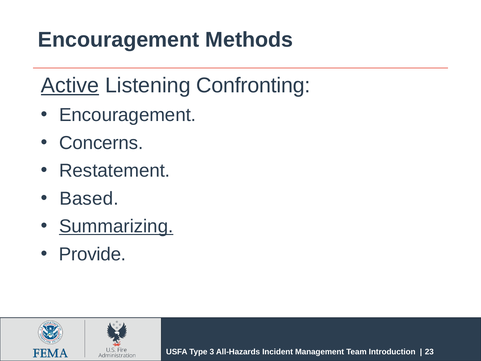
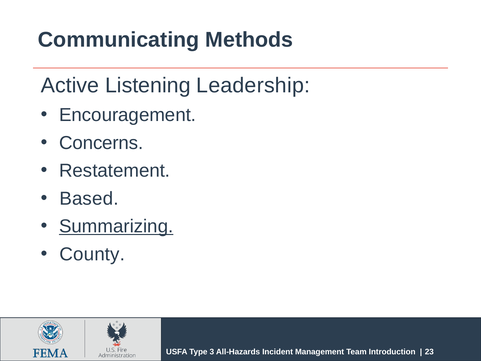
Encouragement: Encouragement -> Communicating (119, 40)
Active underline: present -> none (70, 85)
Confronting: Confronting -> Leadership (253, 85)
Provide: Provide -> County (92, 254)
